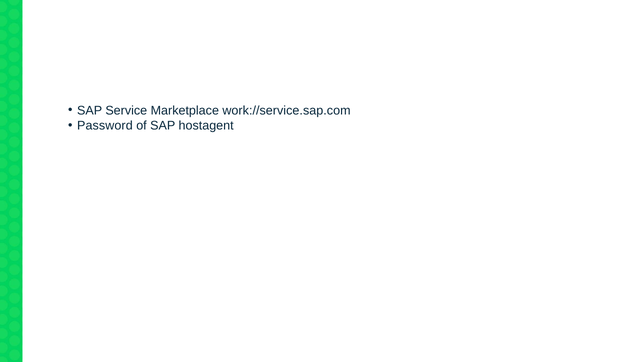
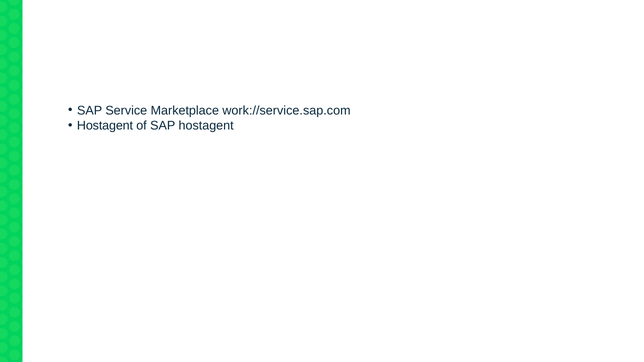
Password: Password -> Hostagent (105, 126)
